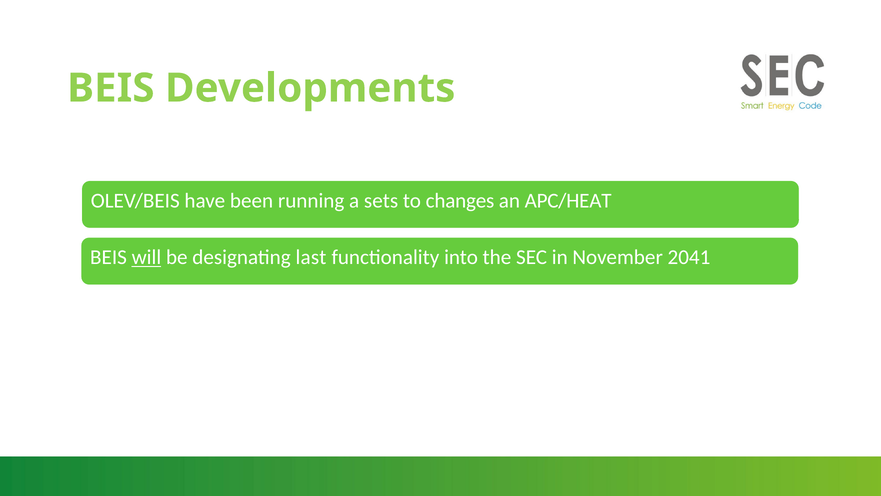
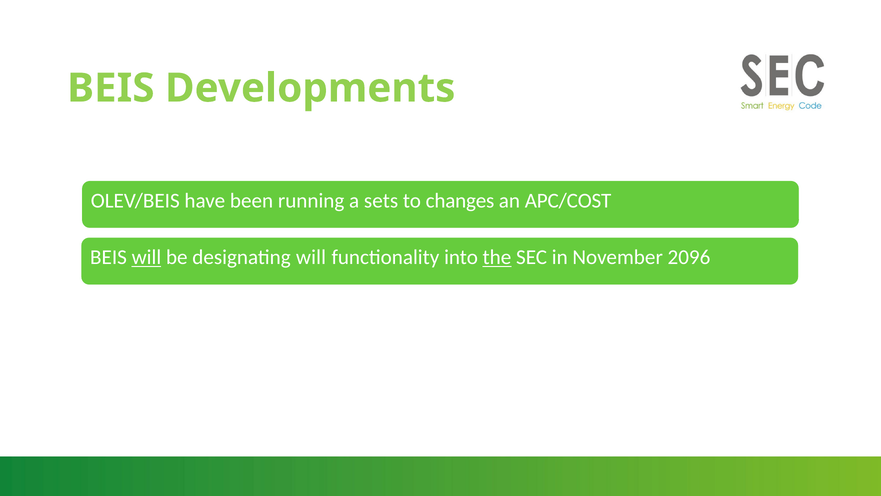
APC/HEAT: APC/HEAT -> APC/COST (568, 200)
designating last: last -> will (311, 257)
the underline: none -> present (497, 257)
2041: 2041 -> 2096 (689, 257)
